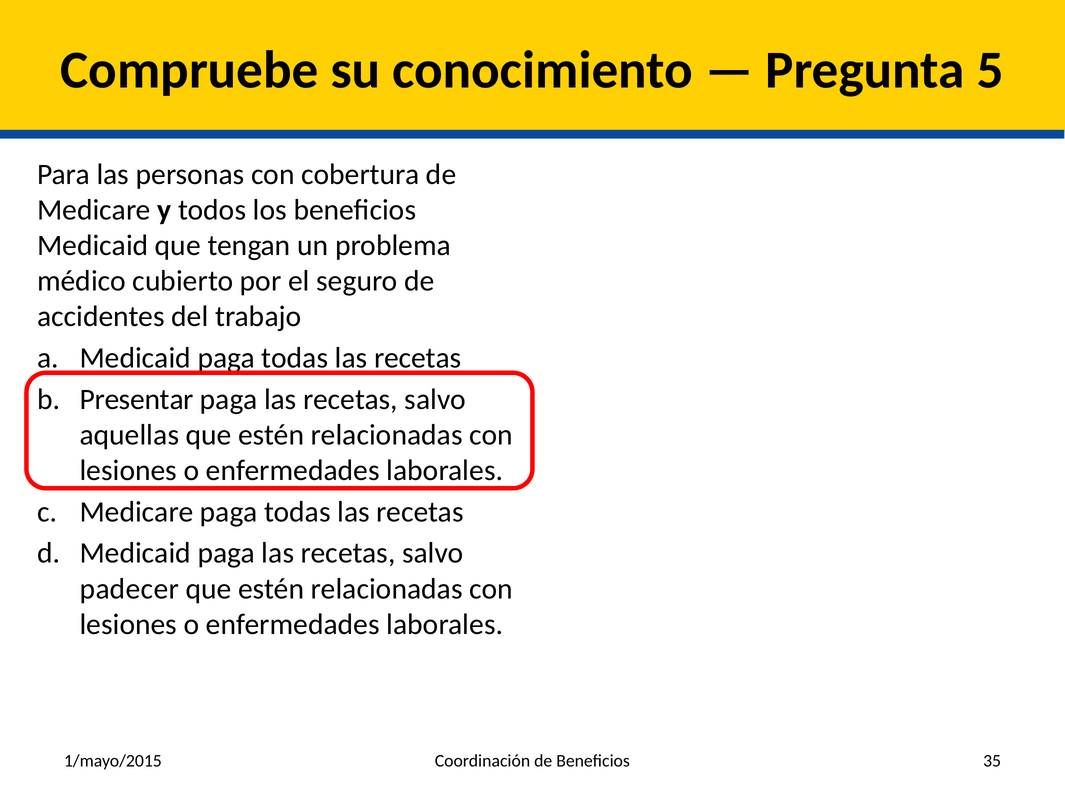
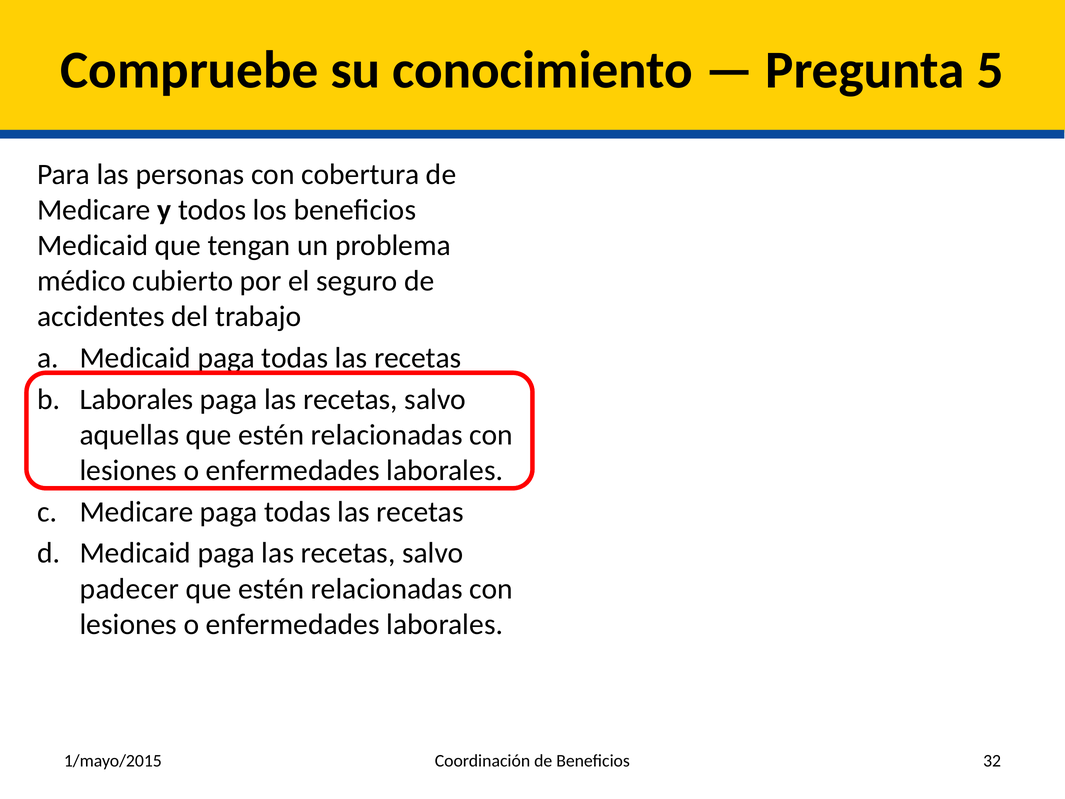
Presentar: Presentar -> Laborales (137, 399)
35: 35 -> 32 (992, 761)
